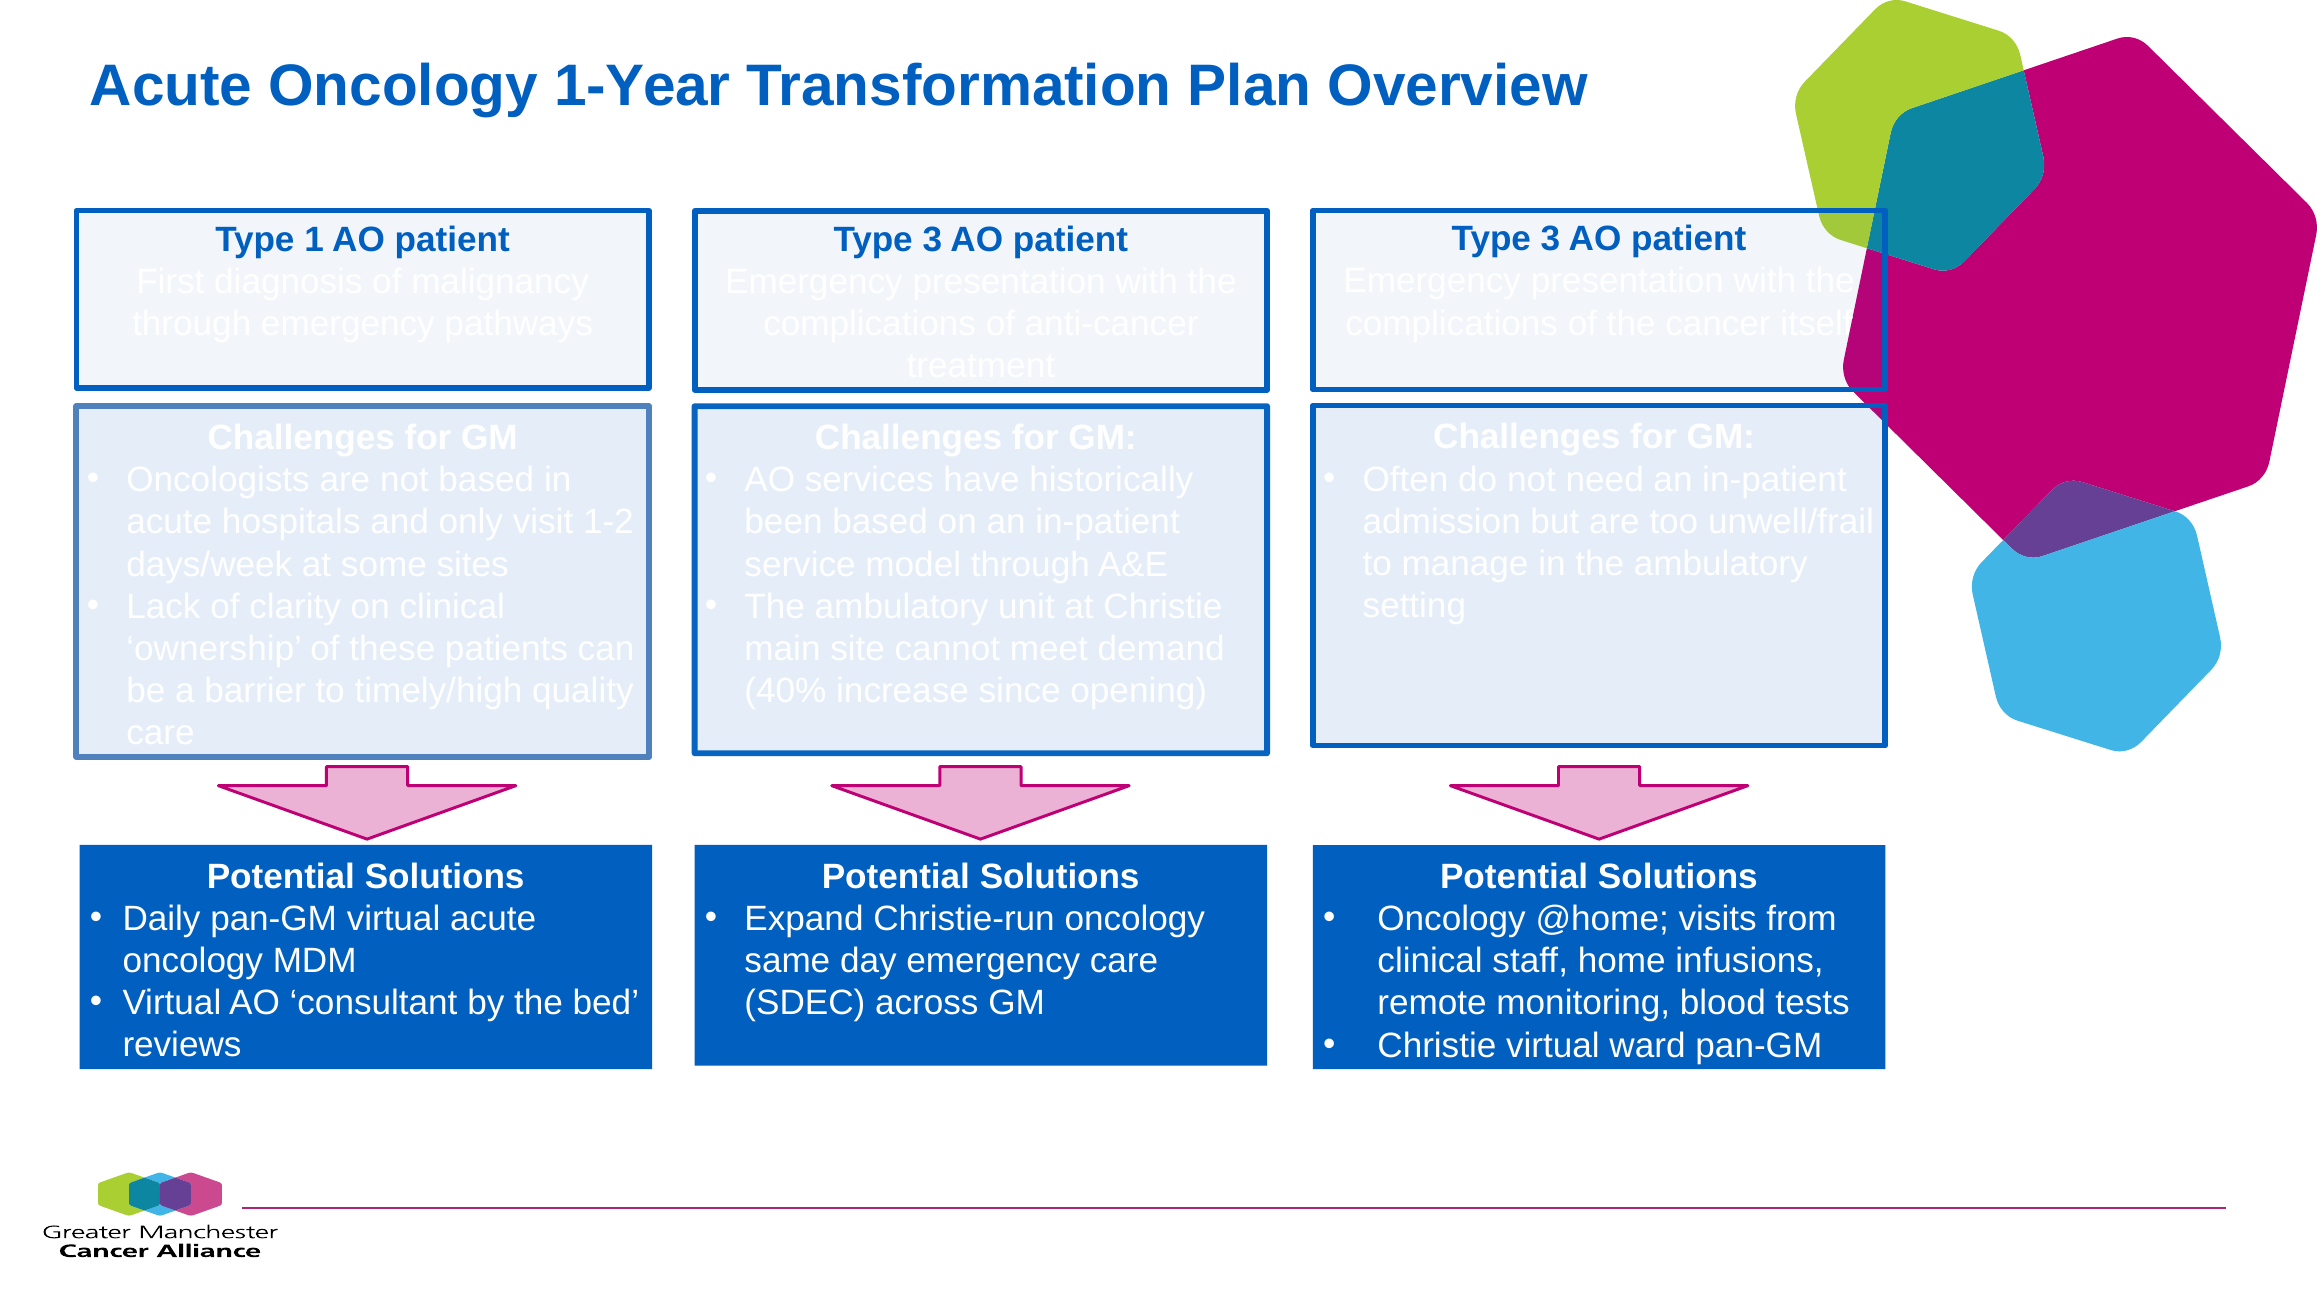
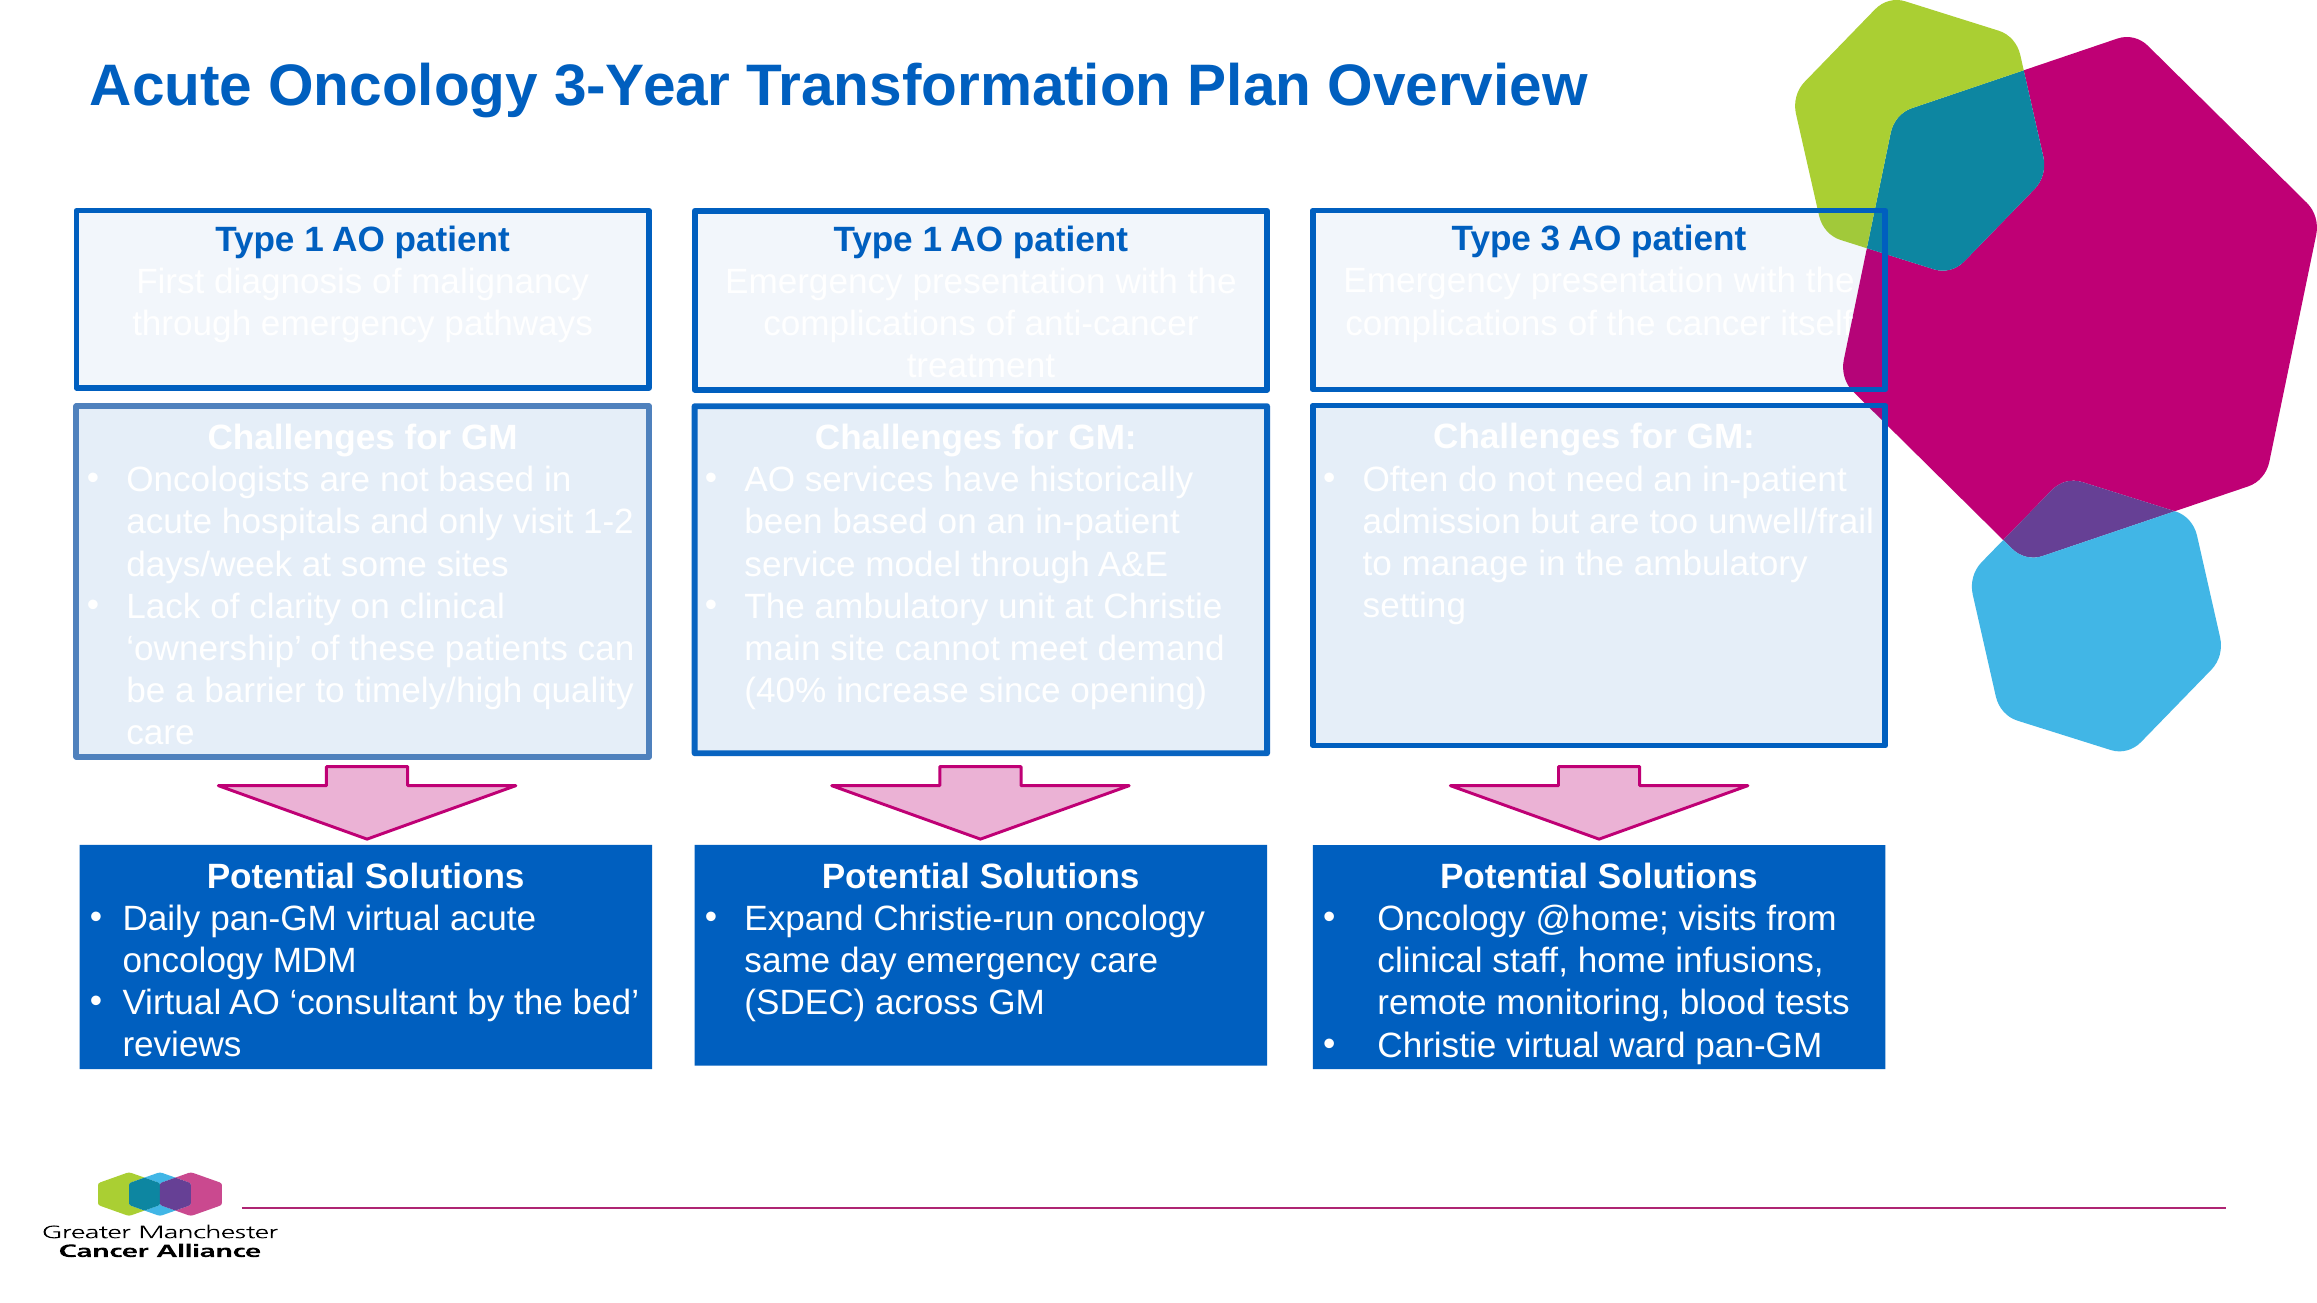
1-Year: 1-Year -> 3-Year (642, 86)
3: 3 -> 1 (932, 240)
